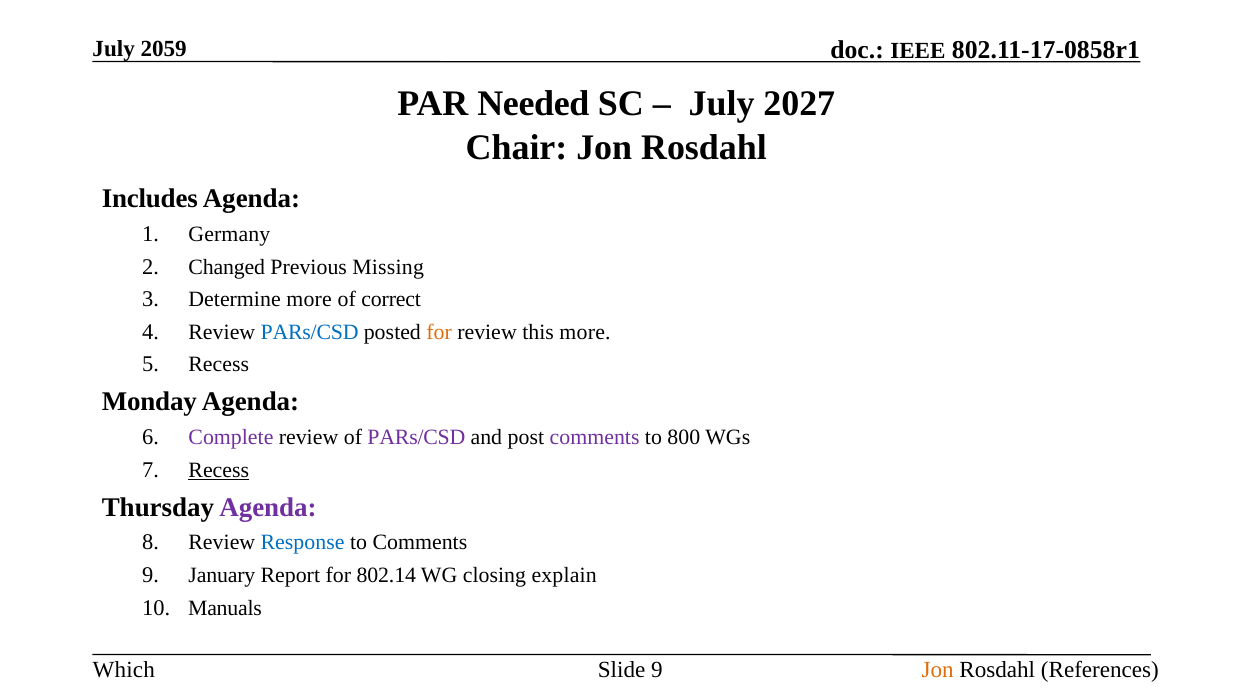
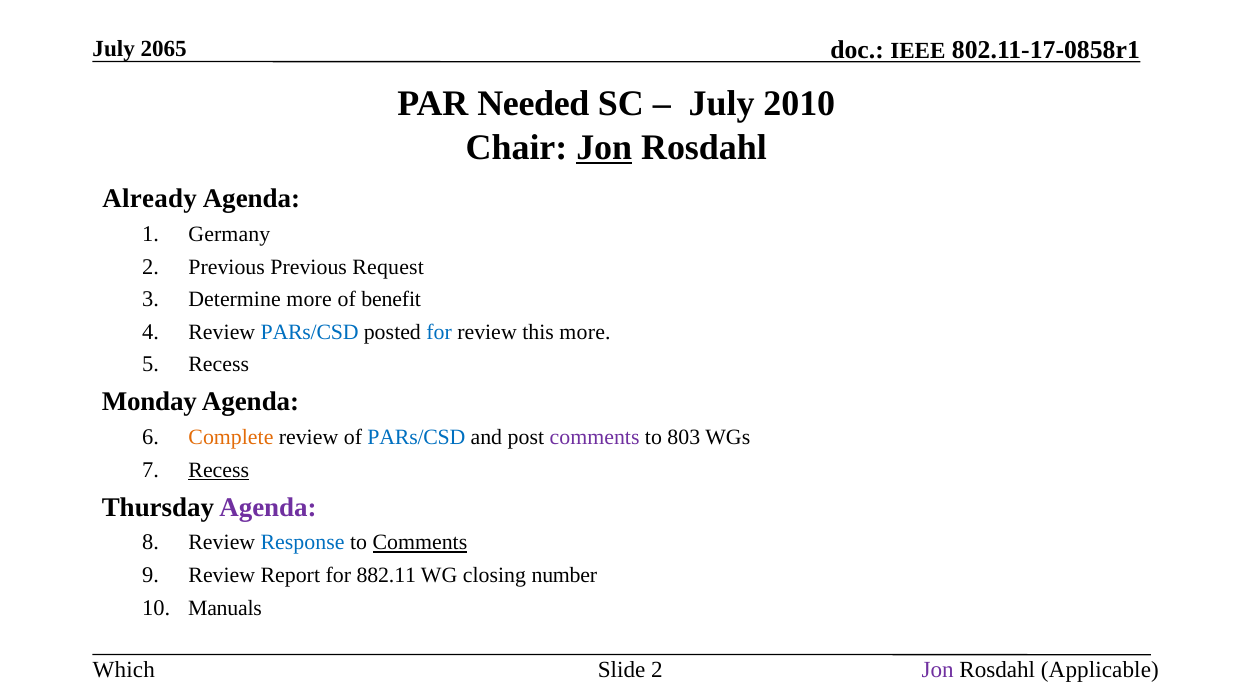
2059: 2059 -> 2065 (164, 49)
2027: 2027 -> 2010 (799, 104)
Jon underline: none -> present (604, 147)
Includes: Includes -> Already (150, 199)
Changed: Changed -> Previous (227, 267)
Missing: Missing -> Request (388, 267)
correct: correct -> benefit (391, 300)
for colour: orange -> blue (439, 332)
Complete colour: purple -> orange (231, 438)
PARs/CSD colour: purple -> blue (416, 438)
800: 800 -> 803 (684, 438)
Comments underline: none -> present (420, 543)
January: January -> Review (222, 576)
802.14: 802.14 -> 882.11 (386, 576)
explain: explain -> number (564, 576)
Slide 9: 9 -> 2 (657, 670)
Jon colour: orange -> purple (938, 670)
References: References -> Applicable (1100, 670)
